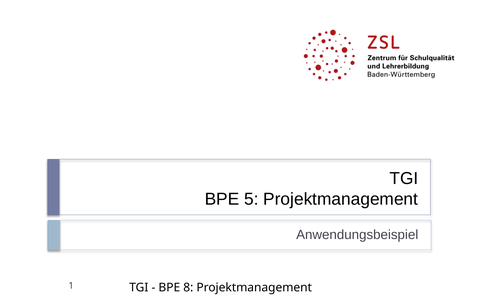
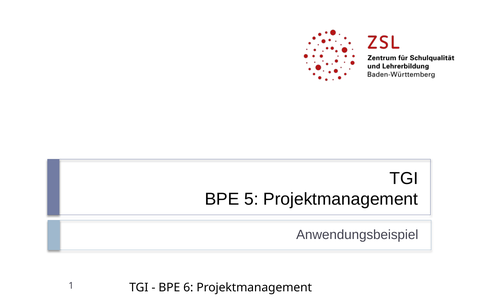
8: 8 -> 6 (188, 288)
